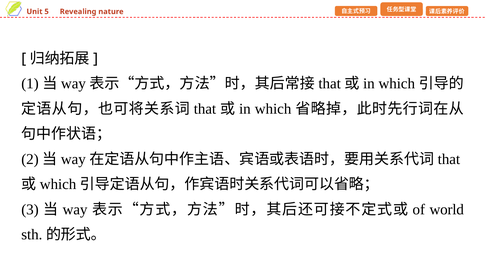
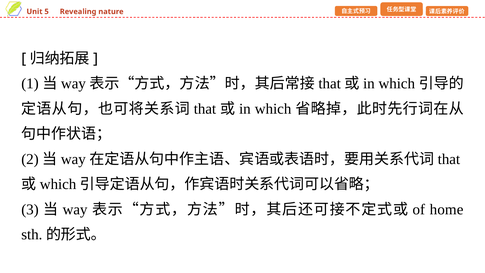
world: world -> home (447, 209)
